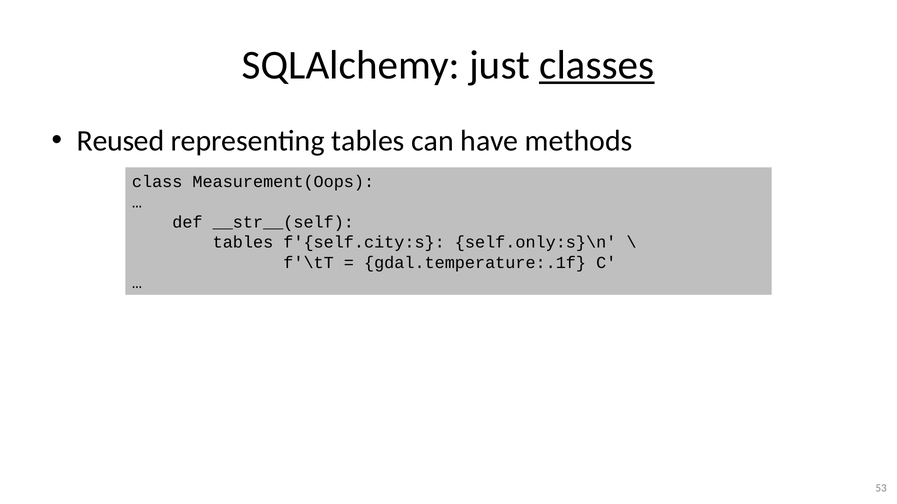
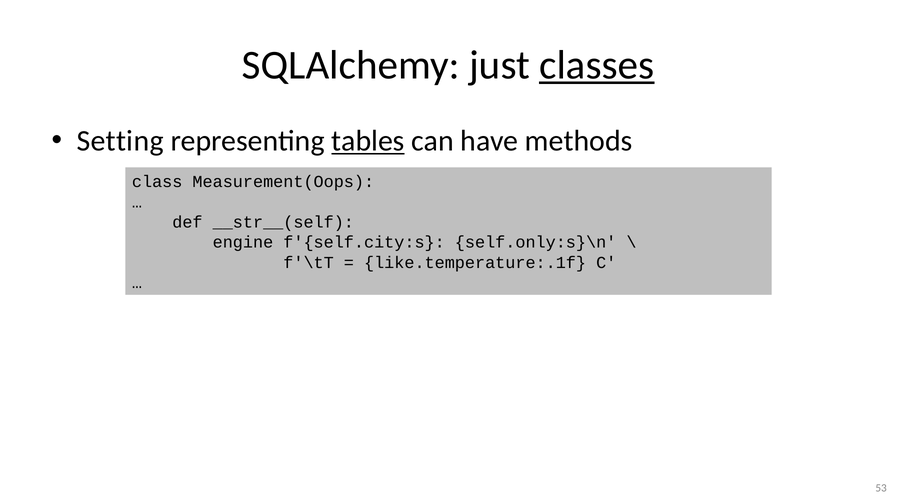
Reused: Reused -> Setting (120, 141)
tables underline: none -> present (368, 141)
tables: tables -> engine (243, 243)
gdal.temperature:.1f: gdal.temperature:.1f -> like.temperature:.1f (475, 263)
